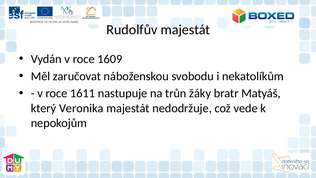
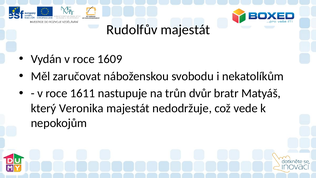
žáky: žáky -> dvůr (200, 93)
